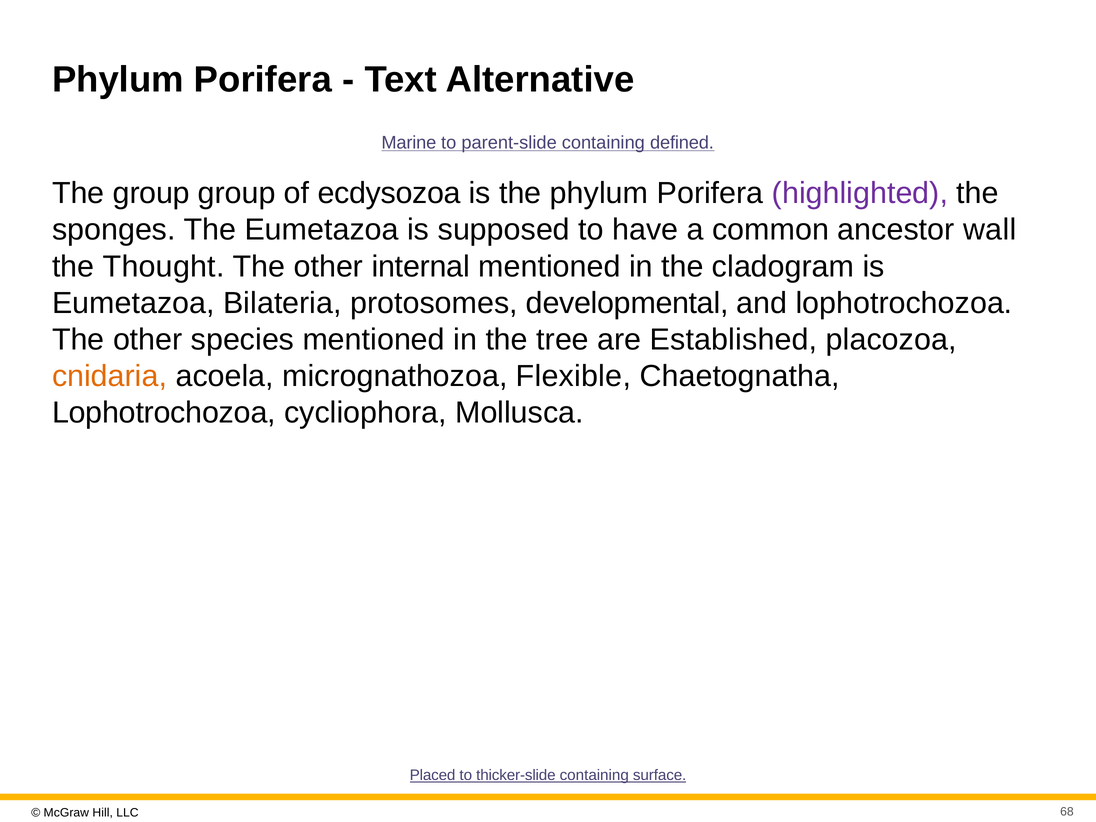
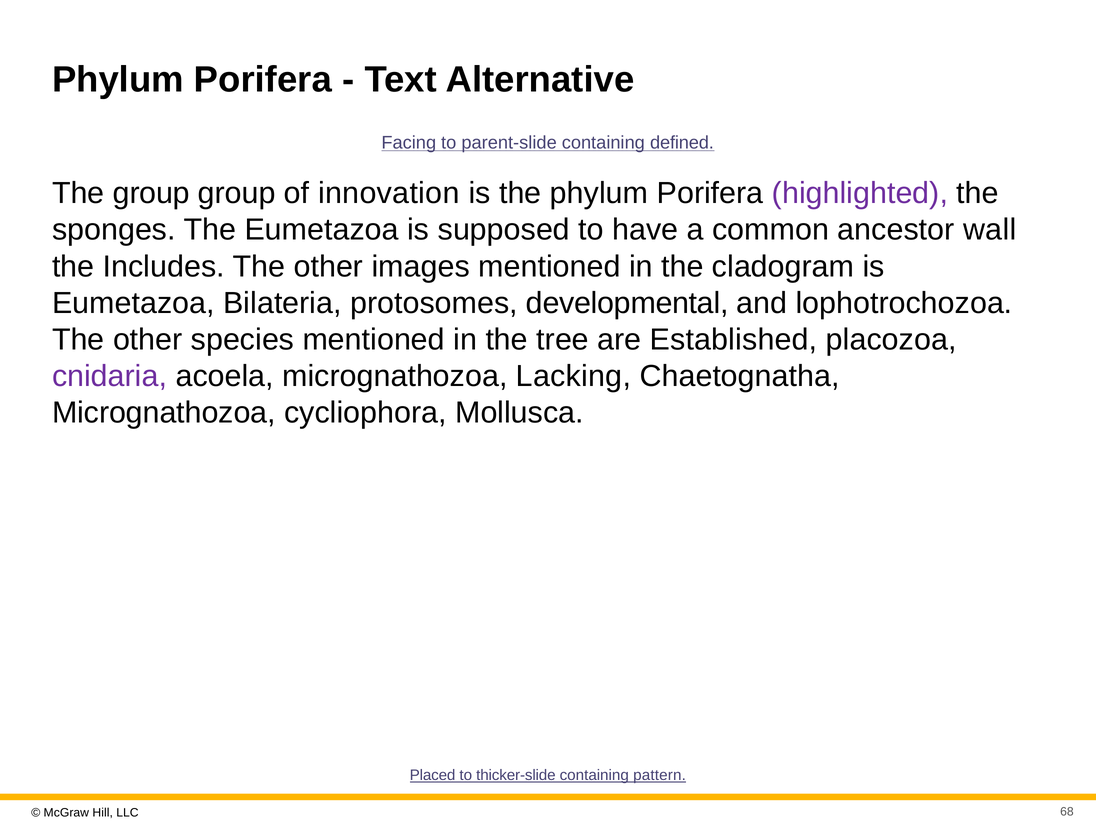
Marine: Marine -> Facing (409, 143)
ecdysozoa: ecdysozoa -> innovation (389, 193)
Thought: Thought -> Includes (164, 266)
internal: internal -> images (421, 266)
cnidaria colour: orange -> purple (110, 376)
Flexible: Flexible -> Lacking (573, 376)
Lophotrochozoa: Lophotrochozoa -> Micrognathozoa (164, 413)
surface: surface -> pattern (660, 775)
